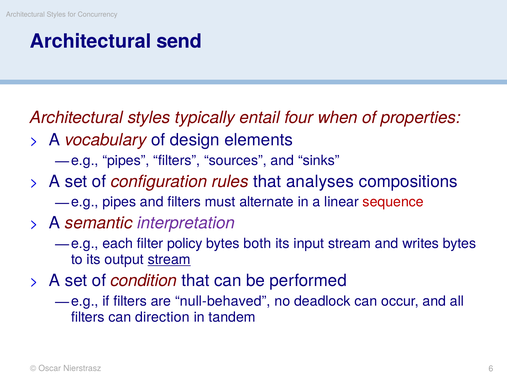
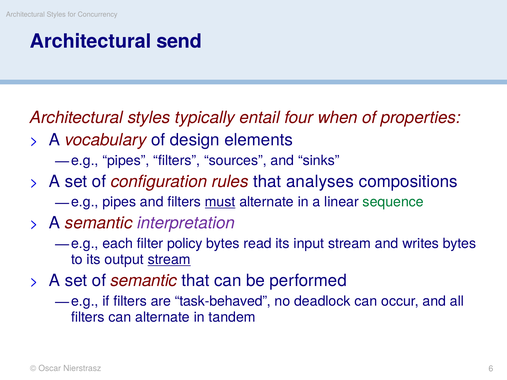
must underline: none -> present (220, 202)
sequence colour: red -> green (393, 202)
both: both -> read (258, 244)
of condition: condition -> semantic (144, 281)
null-behaved: null-behaved -> task-behaved (223, 301)
can direction: direction -> alternate (162, 317)
